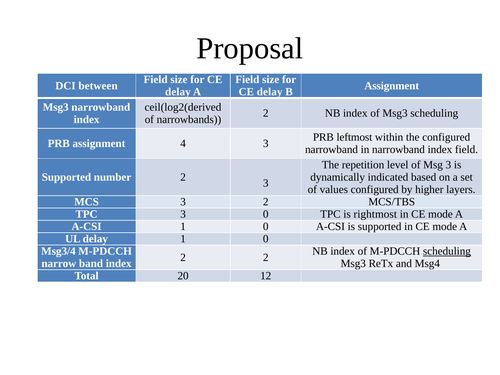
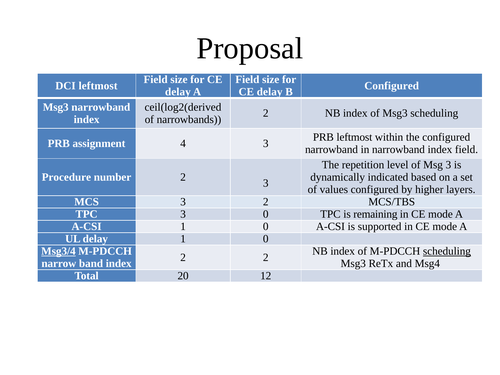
DCI between: between -> leftmost (98, 86)
Assignment: Assignment -> Configured (392, 86)
Supported: Supported -> Procedure (66, 177)
rightmost: rightmost -> remaining (375, 214)
Msg3/4 underline: none -> present (58, 251)
